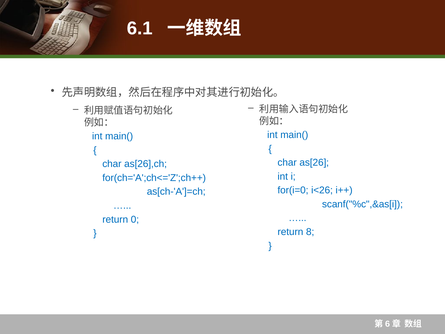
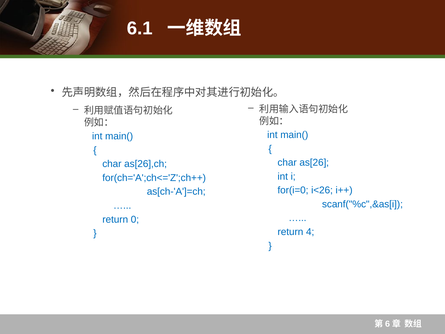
8: 8 -> 4 (310, 232)
